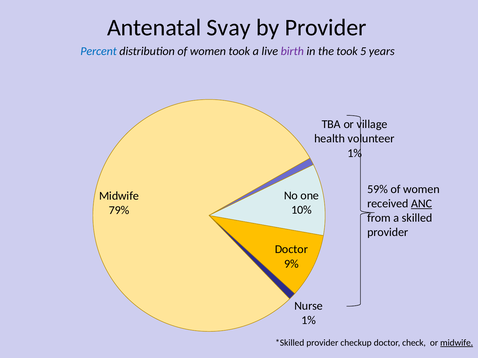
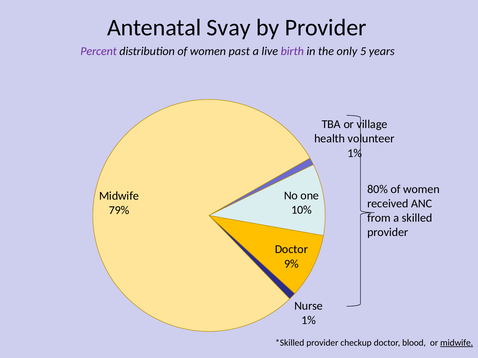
Percent colour: blue -> purple (99, 51)
women took: took -> past (239, 51)
the took: took -> only (347, 51)
59%: 59% -> 80% (378, 190)
ANC underline: present -> none (422, 204)
check: check -> blood (414, 343)
